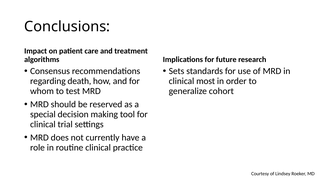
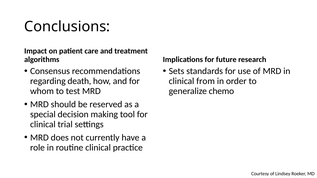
most: most -> from (206, 81)
cohort: cohort -> chemo (221, 91)
